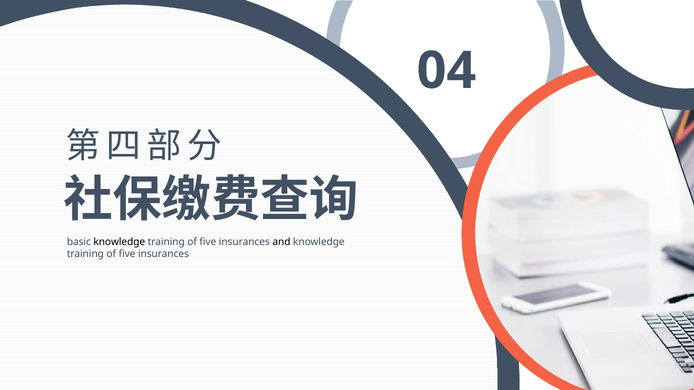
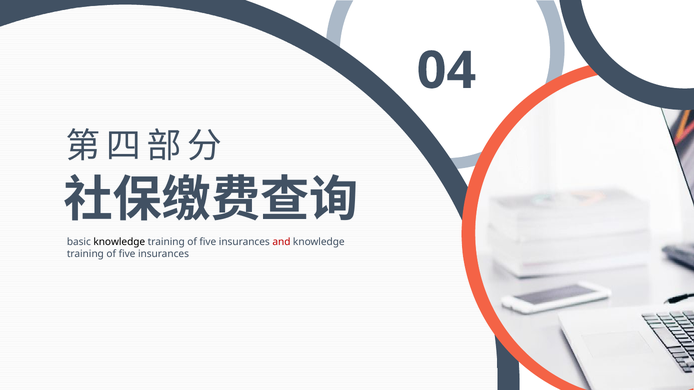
and colour: black -> red (281, 242)
